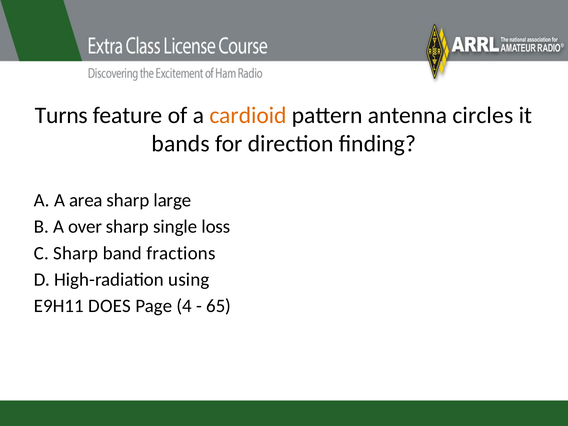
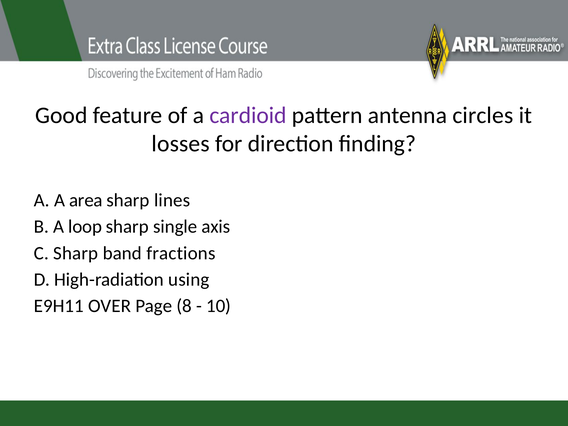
Turns: Turns -> Good (61, 115)
cardioid colour: orange -> purple (248, 115)
bands: bands -> losses (181, 144)
large: large -> lines (172, 200)
over: over -> loop (85, 227)
loss: loss -> axis (216, 227)
DOES: DOES -> OVER (110, 306)
4: 4 -> 8 (184, 306)
65: 65 -> 10 (219, 306)
